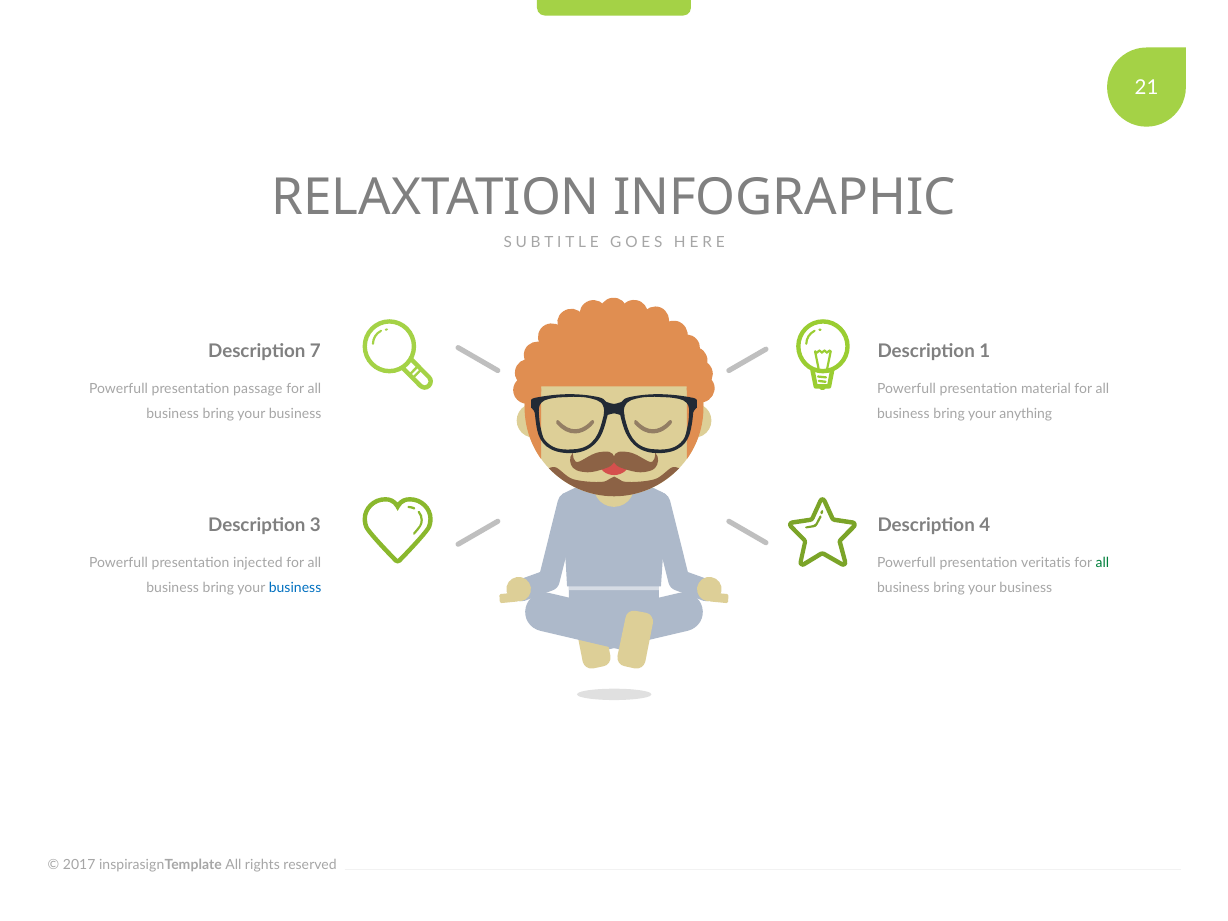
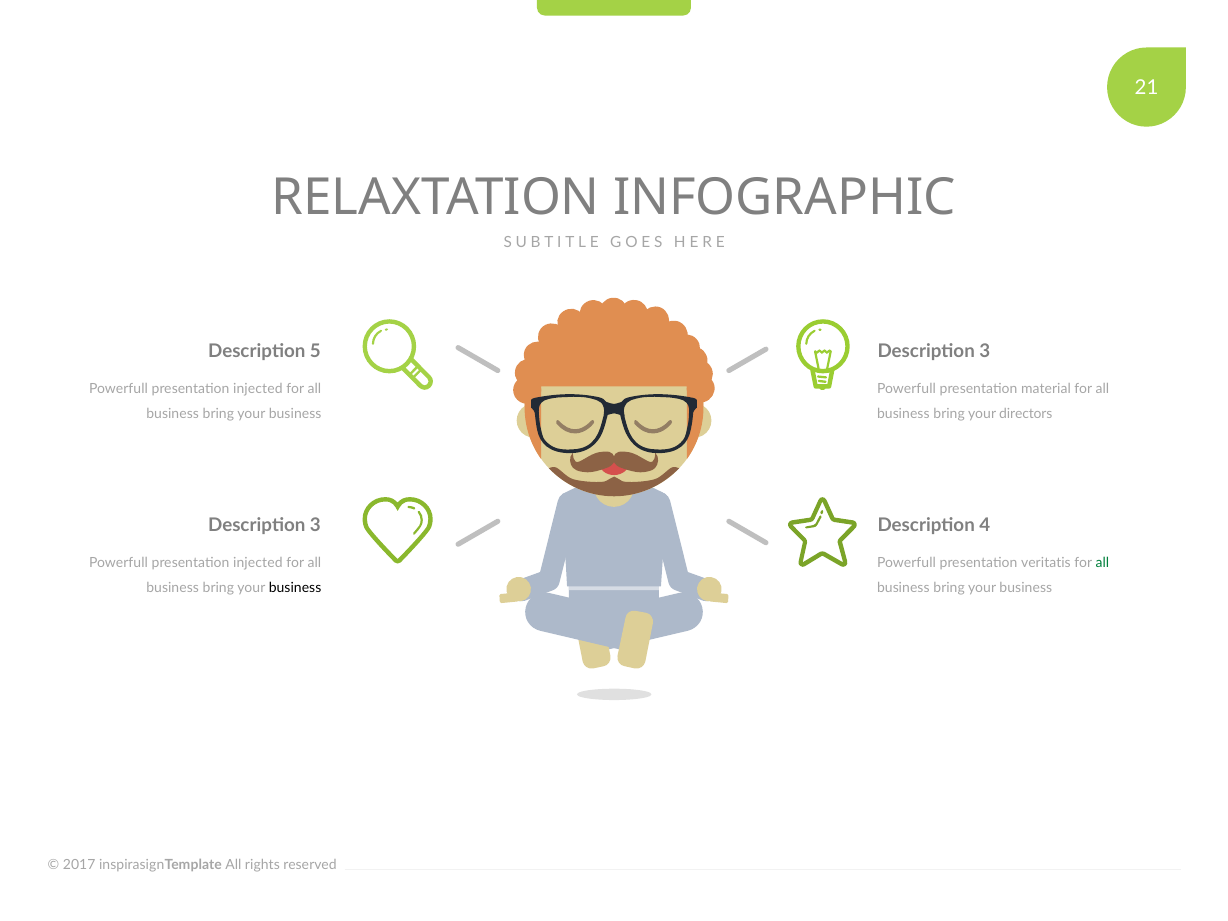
7: 7 -> 5 (315, 351)
1: 1 -> 3 (985, 351)
passage: passage -> injected (258, 389)
anything: anything -> directors (1026, 414)
business colour: blue -> black (295, 588)
